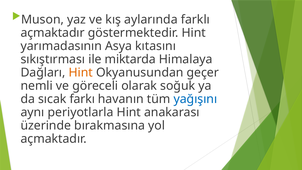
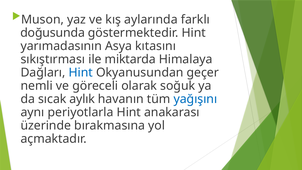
açmaktadır: açmaktadır -> doğusunda (53, 33)
Hint colour: orange -> blue (81, 73)
farkı: farkı -> aylık (82, 99)
